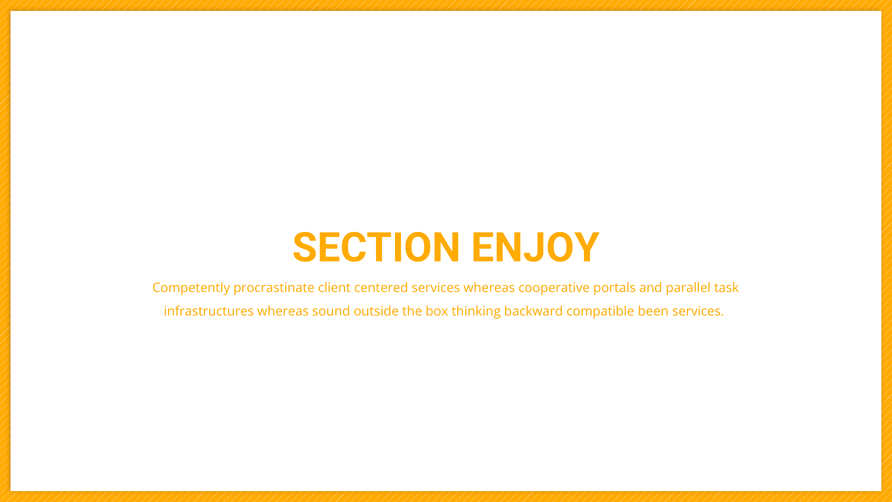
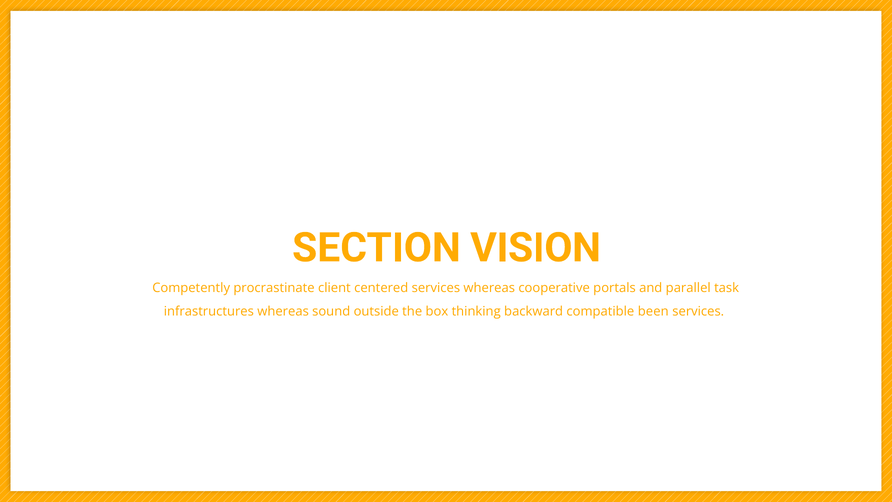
ENJOY: ENJOY -> VISION (536, 248)
